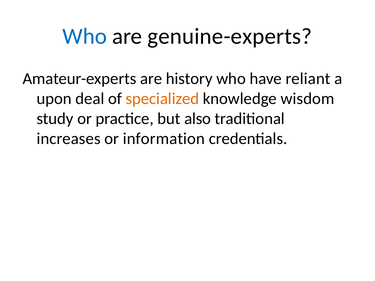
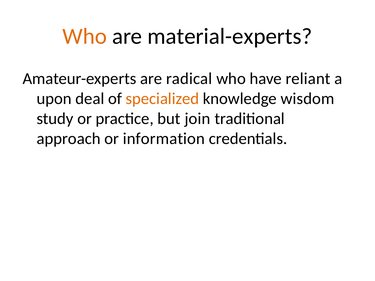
Who colour: blue -> orange (85, 36)
genuine-experts: genuine-experts -> material-experts (230, 36)
history: history -> radical (189, 79)
also: also -> join (197, 119)
increases: increases -> approach (69, 139)
